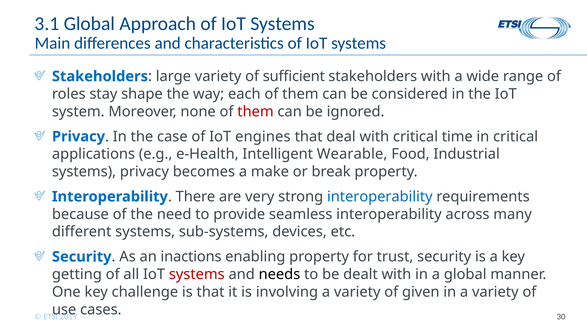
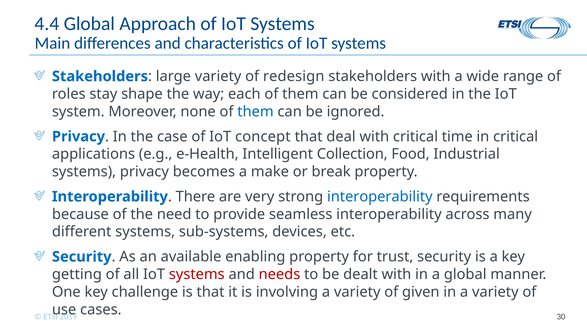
3.1: 3.1 -> 4.4 (47, 24)
sufficient: sufficient -> redesign (294, 76)
them colour: red -> blue (255, 112)
engines: engines -> concept (263, 137)
Wearable: Wearable -> Collection (352, 154)
inactions: inactions -> available (191, 257)
needs colour: black -> red (279, 275)
